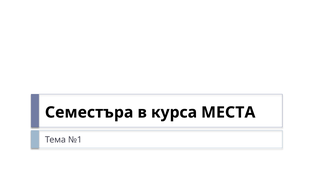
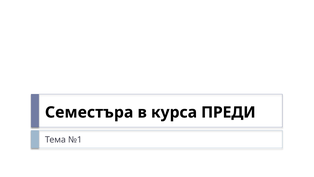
МЕСТА: МЕСТА -> ПРЕДИ (228, 112)
